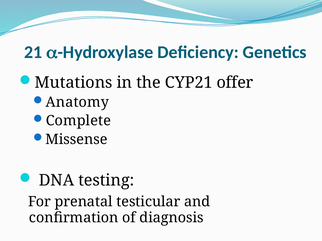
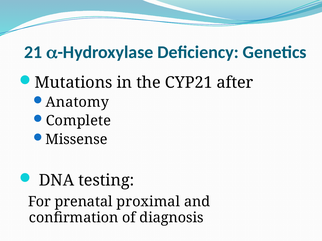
offer: offer -> after (235, 83)
testicular: testicular -> proximal (148, 202)
